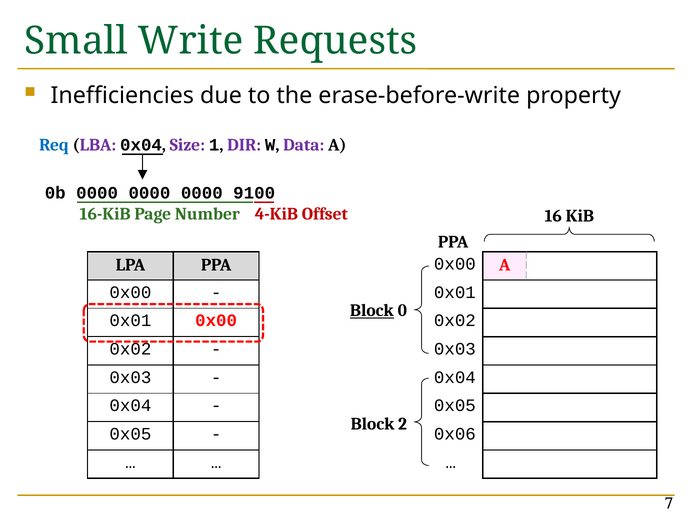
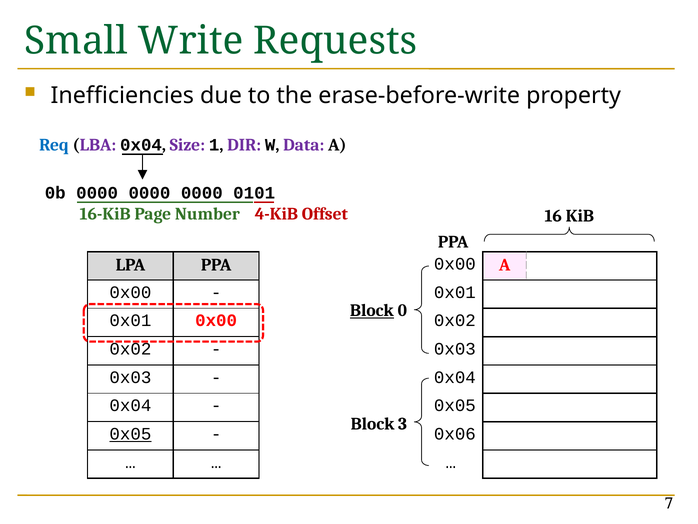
9100: 9100 -> 0101 (254, 193)
2: 2 -> 3 (402, 424)
0x05 underline: none -> present (130, 434)
